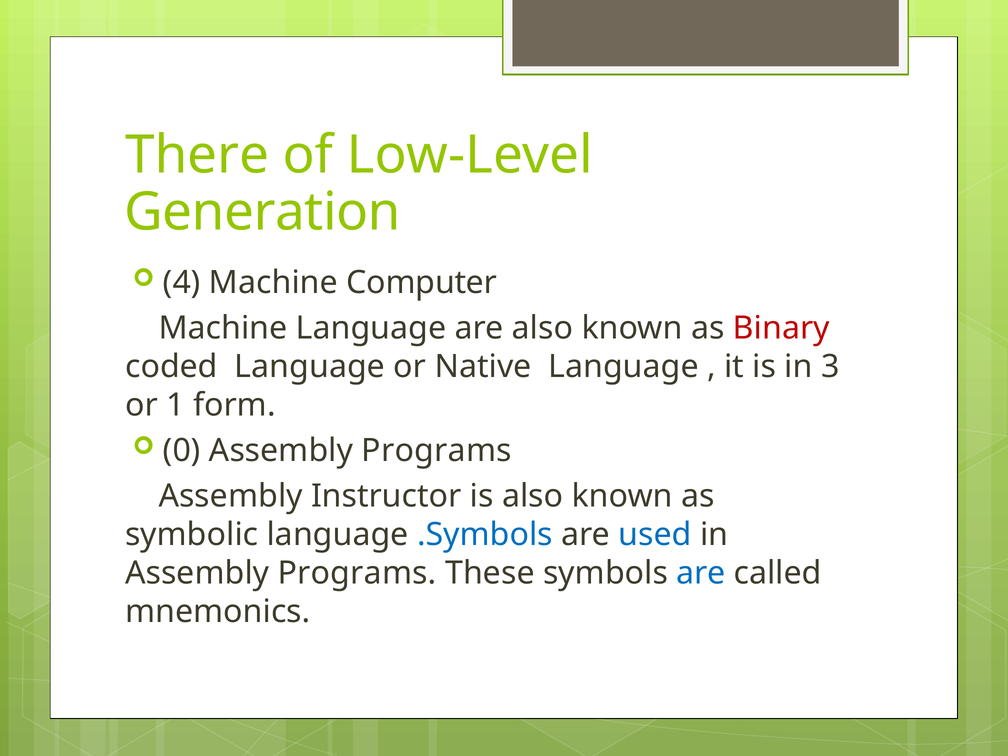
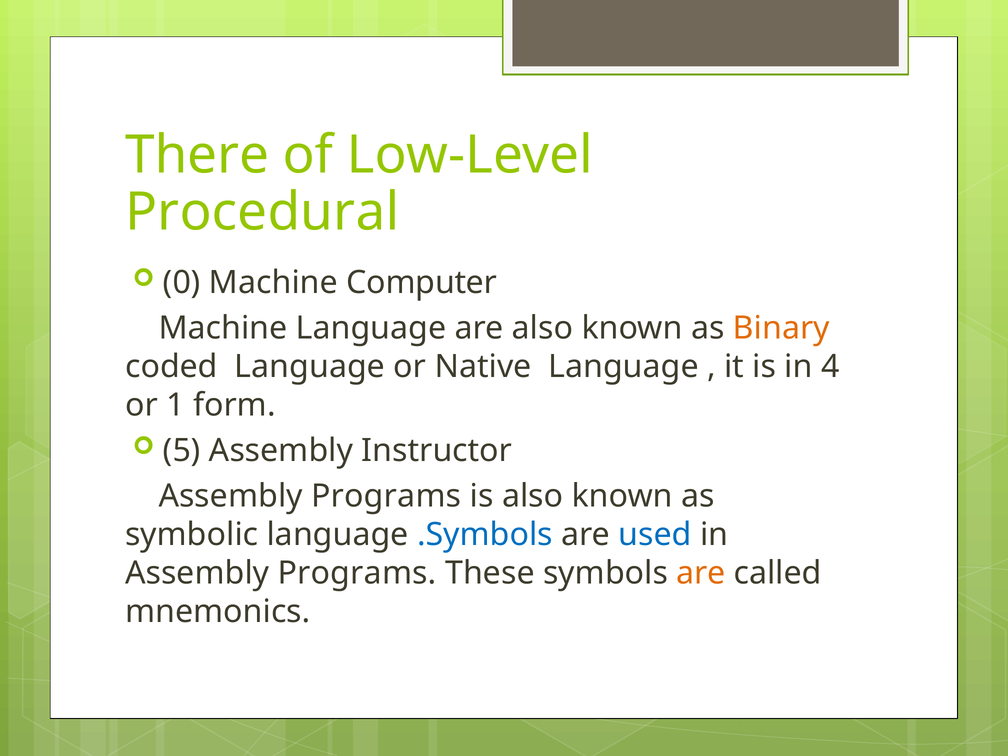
Generation: Generation -> Procedural (262, 212)
4: 4 -> 0 (182, 283)
Binary colour: red -> orange (781, 328)
3: 3 -> 4 (830, 367)
0: 0 -> 5 (182, 451)
Programs: Programs -> Instructor (437, 451)
Instructor: Instructor -> Programs (386, 496)
are colour: blue -> orange (701, 573)
